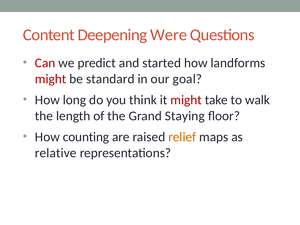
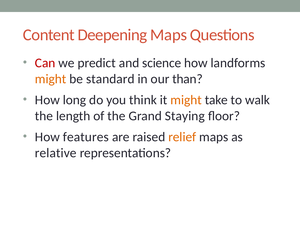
Deepening Were: Were -> Maps (169, 35)
started: started -> science (162, 63)
might colour: red -> orange (51, 79)
goal: goal -> than (188, 79)
might colour: red -> orange (186, 100)
counting: counting -> features (86, 137)
